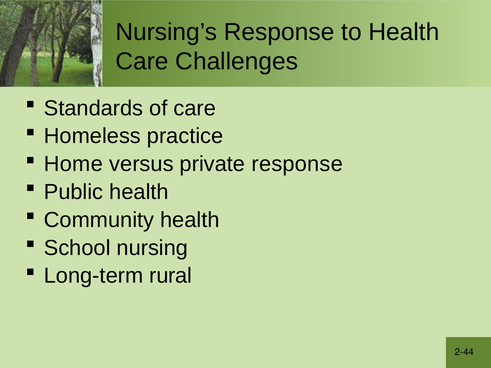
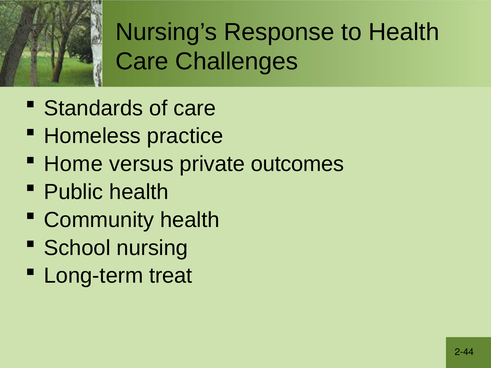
private response: response -> outcomes (297, 164)
rural: rural -> treat (171, 276)
